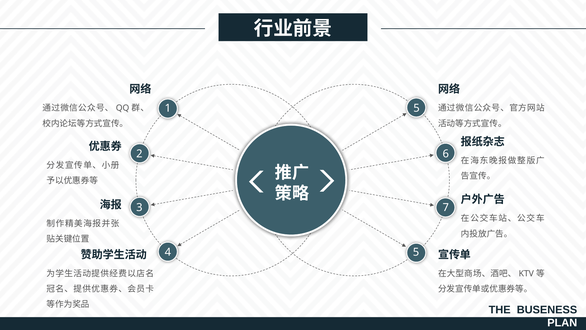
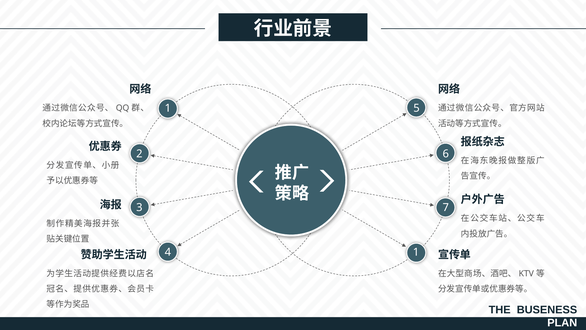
4 5: 5 -> 1 (416, 252)
